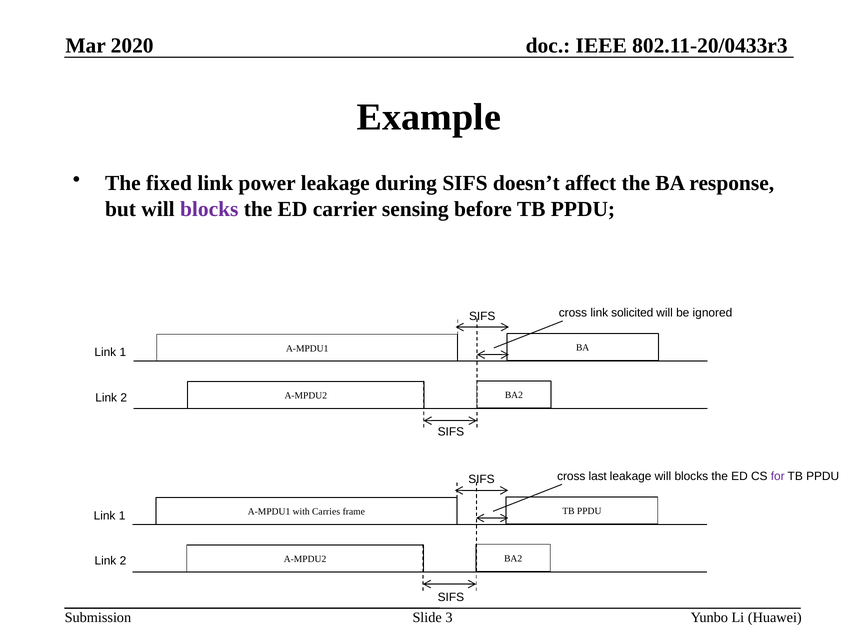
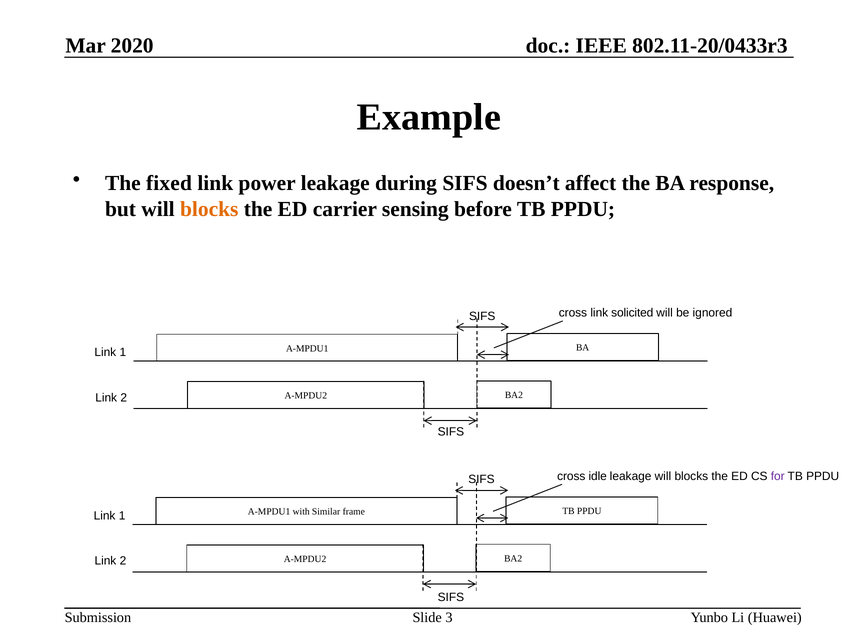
blocks colour: purple -> orange (209, 209)
last: last -> idle (598, 476)
Carries: Carries -> Similar (326, 511)
